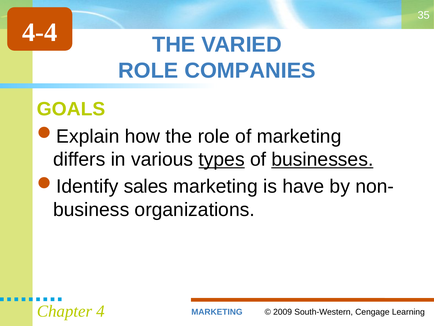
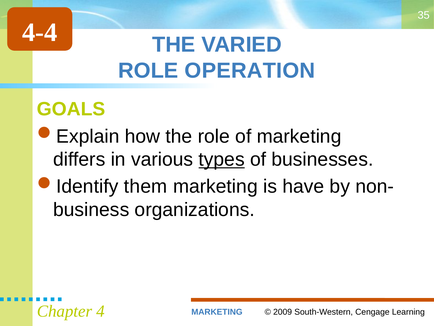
COMPANIES: COMPANIES -> OPERATION (250, 71)
businesses underline: present -> none (322, 159)
sales: sales -> them (146, 186)
